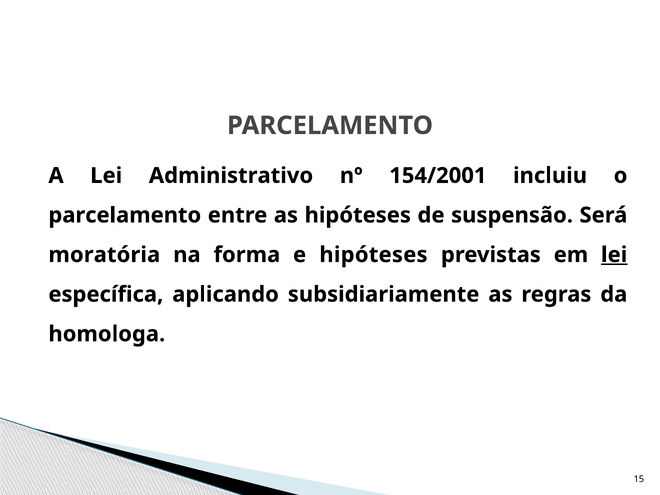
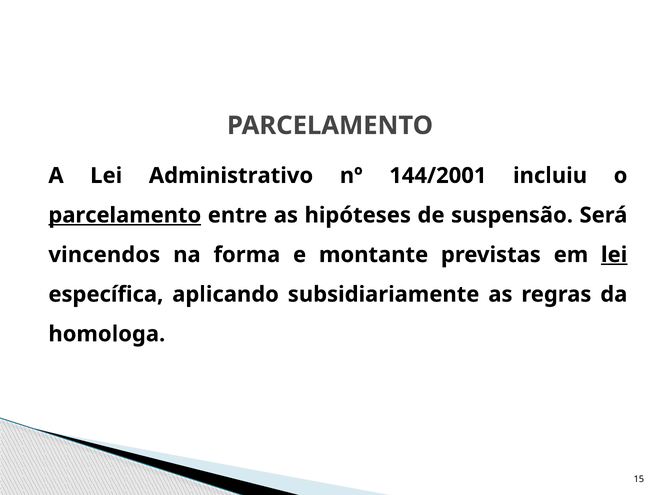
154/2001: 154/2001 -> 144/2001 (438, 176)
parcelamento underline: none -> present (125, 215)
moratória: moratória -> vincendos (104, 255)
e hipóteses: hipóteses -> montante (374, 255)
